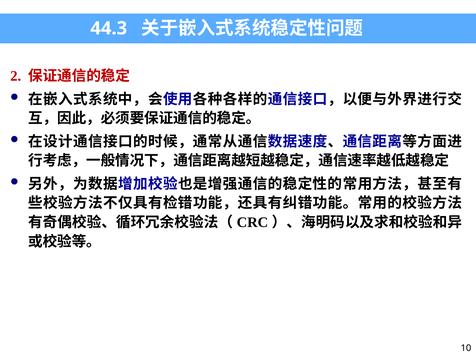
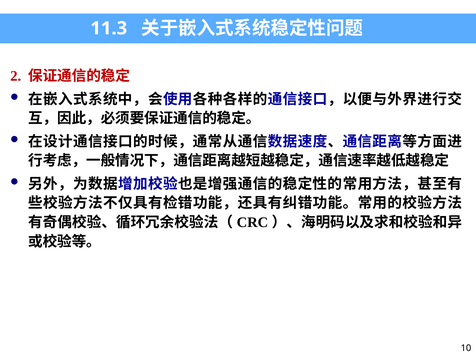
44.3: 44.3 -> 11.3 (109, 28)
